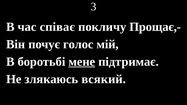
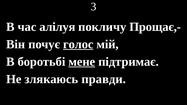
співає: співає -> алілуя (57, 27)
голос underline: none -> present (78, 44)
всякий: всякий -> правди (104, 79)
